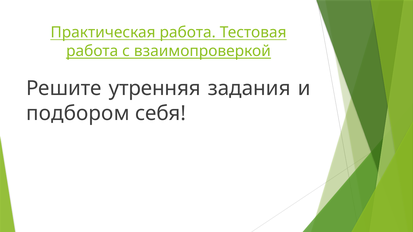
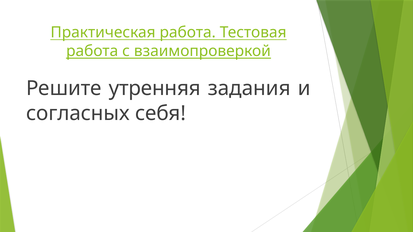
подбором: подбором -> согласных (78, 113)
